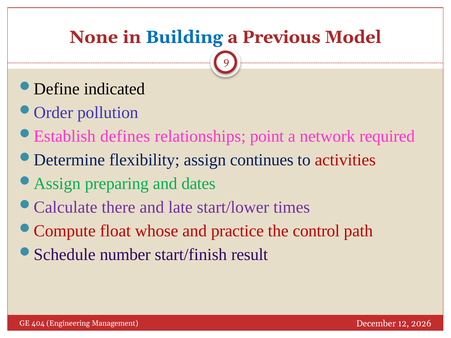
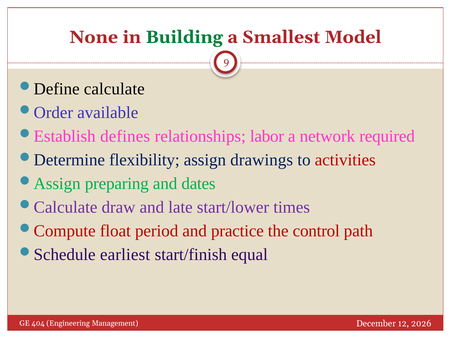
Building colour: blue -> green (184, 37)
Previous: Previous -> Smallest (281, 37)
indicated: indicated -> calculate (114, 89)
pollution: pollution -> available (108, 113)
point: point -> labor (267, 136)
continues: continues -> drawings (262, 160)
there: there -> draw (119, 207)
whose: whose -> period (157, 231)
number: number -> earliest (125, 255)
result: result -> equal (249, 255)
